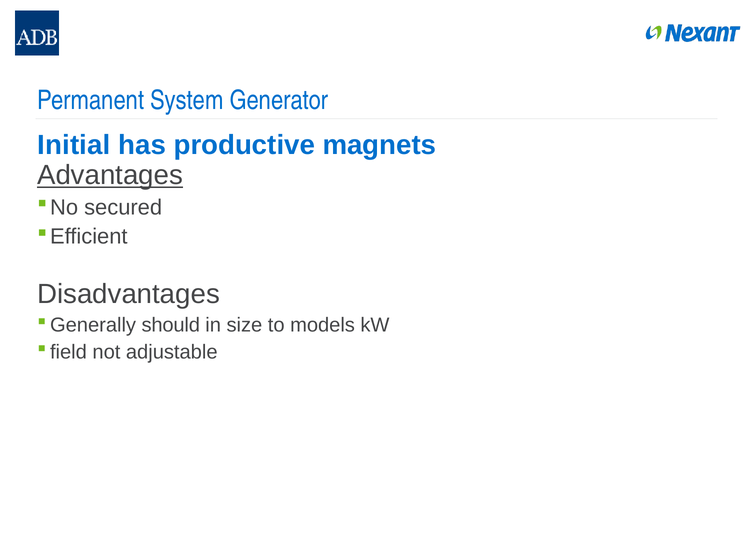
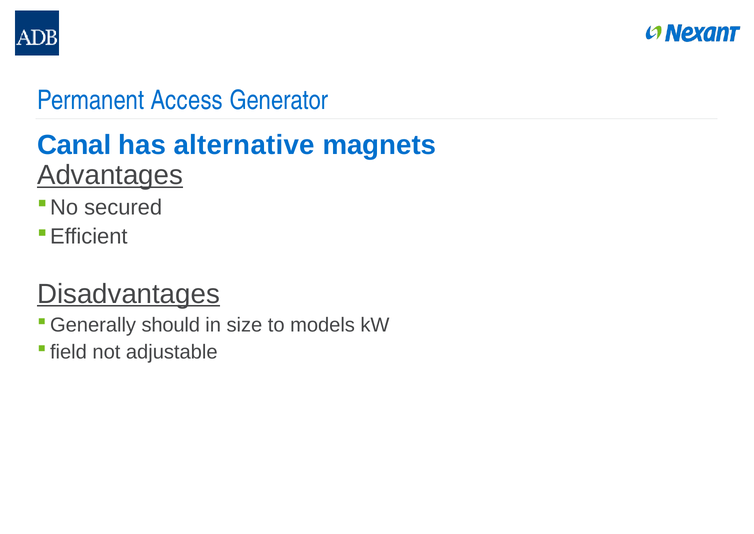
System: System -> Access (187, 100)
Initial: Initial -> Canal (74, 145)
productive: productive -> alternative (244, 145)
Disadvantages underline: none -> present (129, 294)
